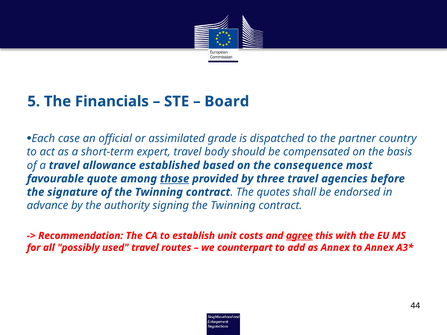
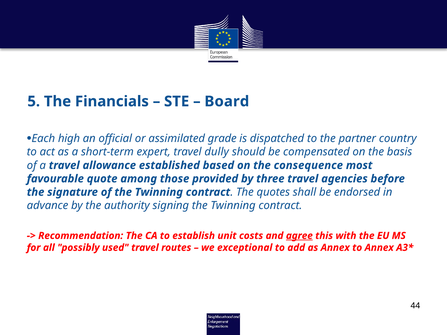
case: case -> high (69, 139)
body: body -> dully (217, 152)
those underline: present -> none (175, 179)
counterpart: counterpart -> exceptional (245, 248)
